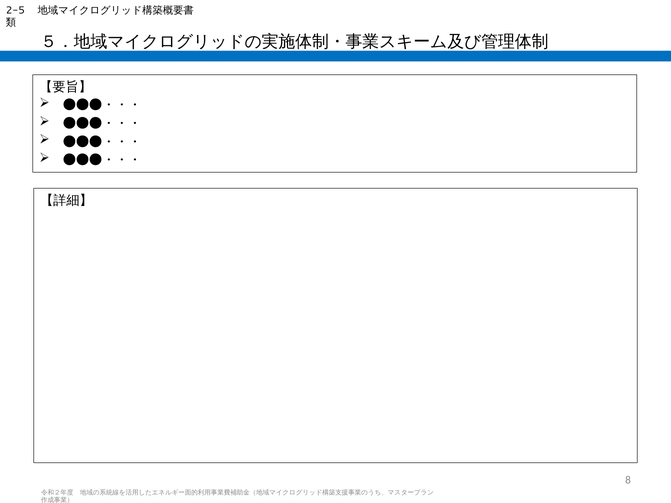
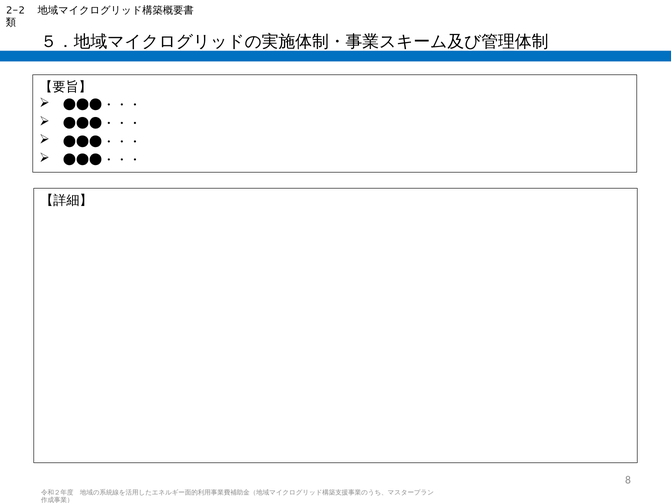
2-5: 2-5 -> 2-2 (15, 10)
